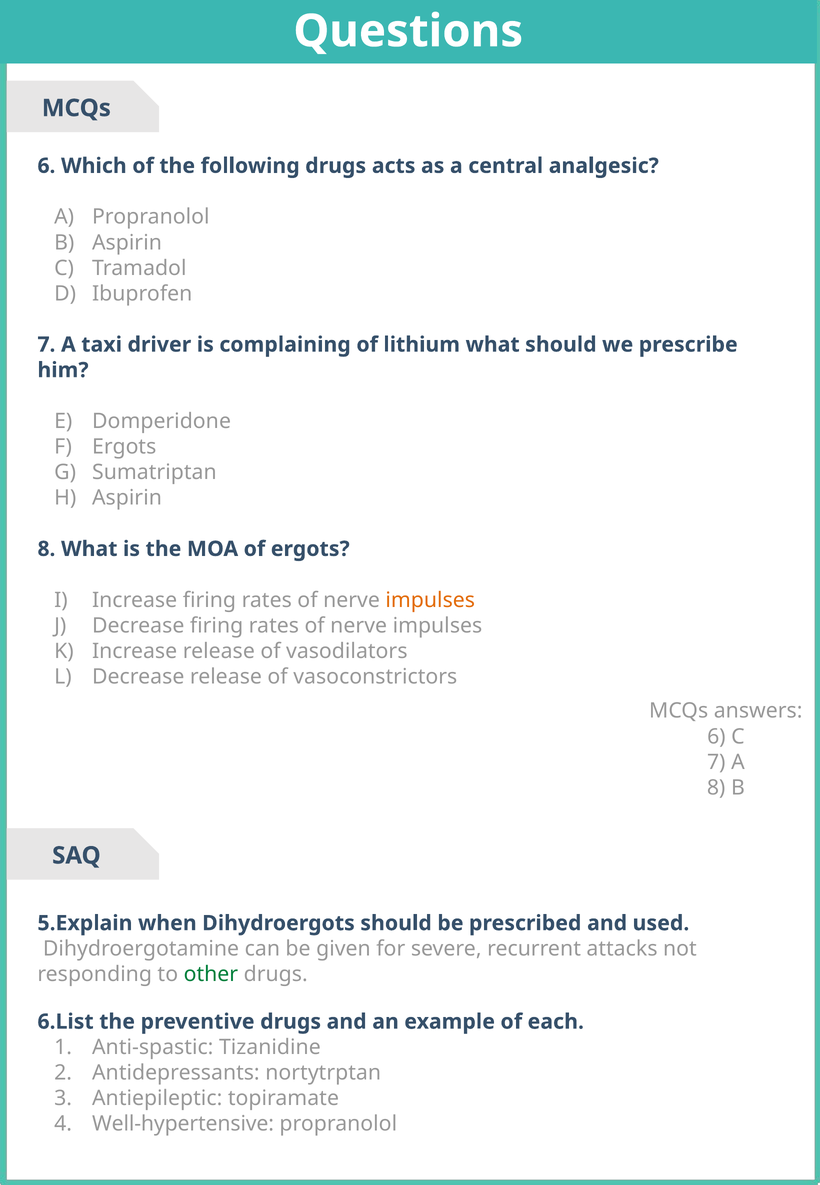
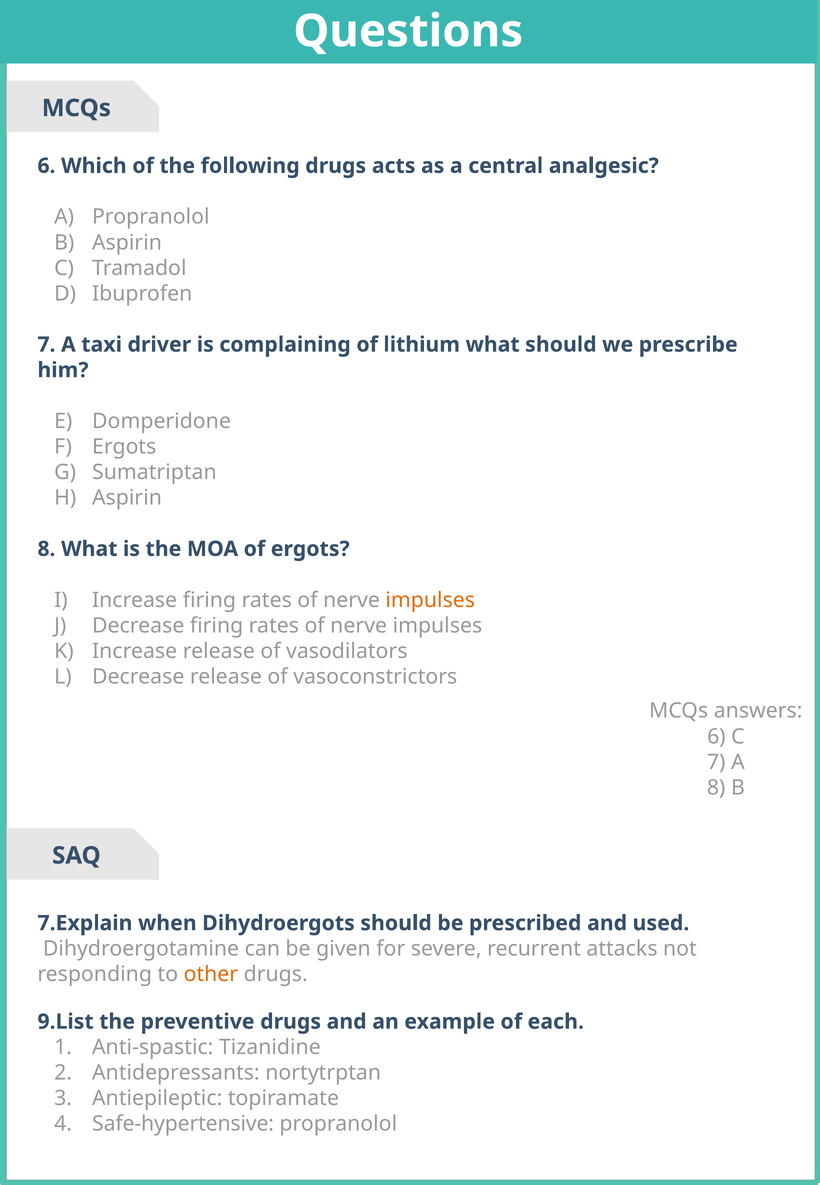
5.Explain: 5.Explain -> 7.Explain (85, 923)
other colour: green -> orange (211, 974)
6.List: 6.List -> 9.List (66, 1021)
Well-hypertensive: Well-hypertensive -> Safe-hypertensive (183, 1123)
